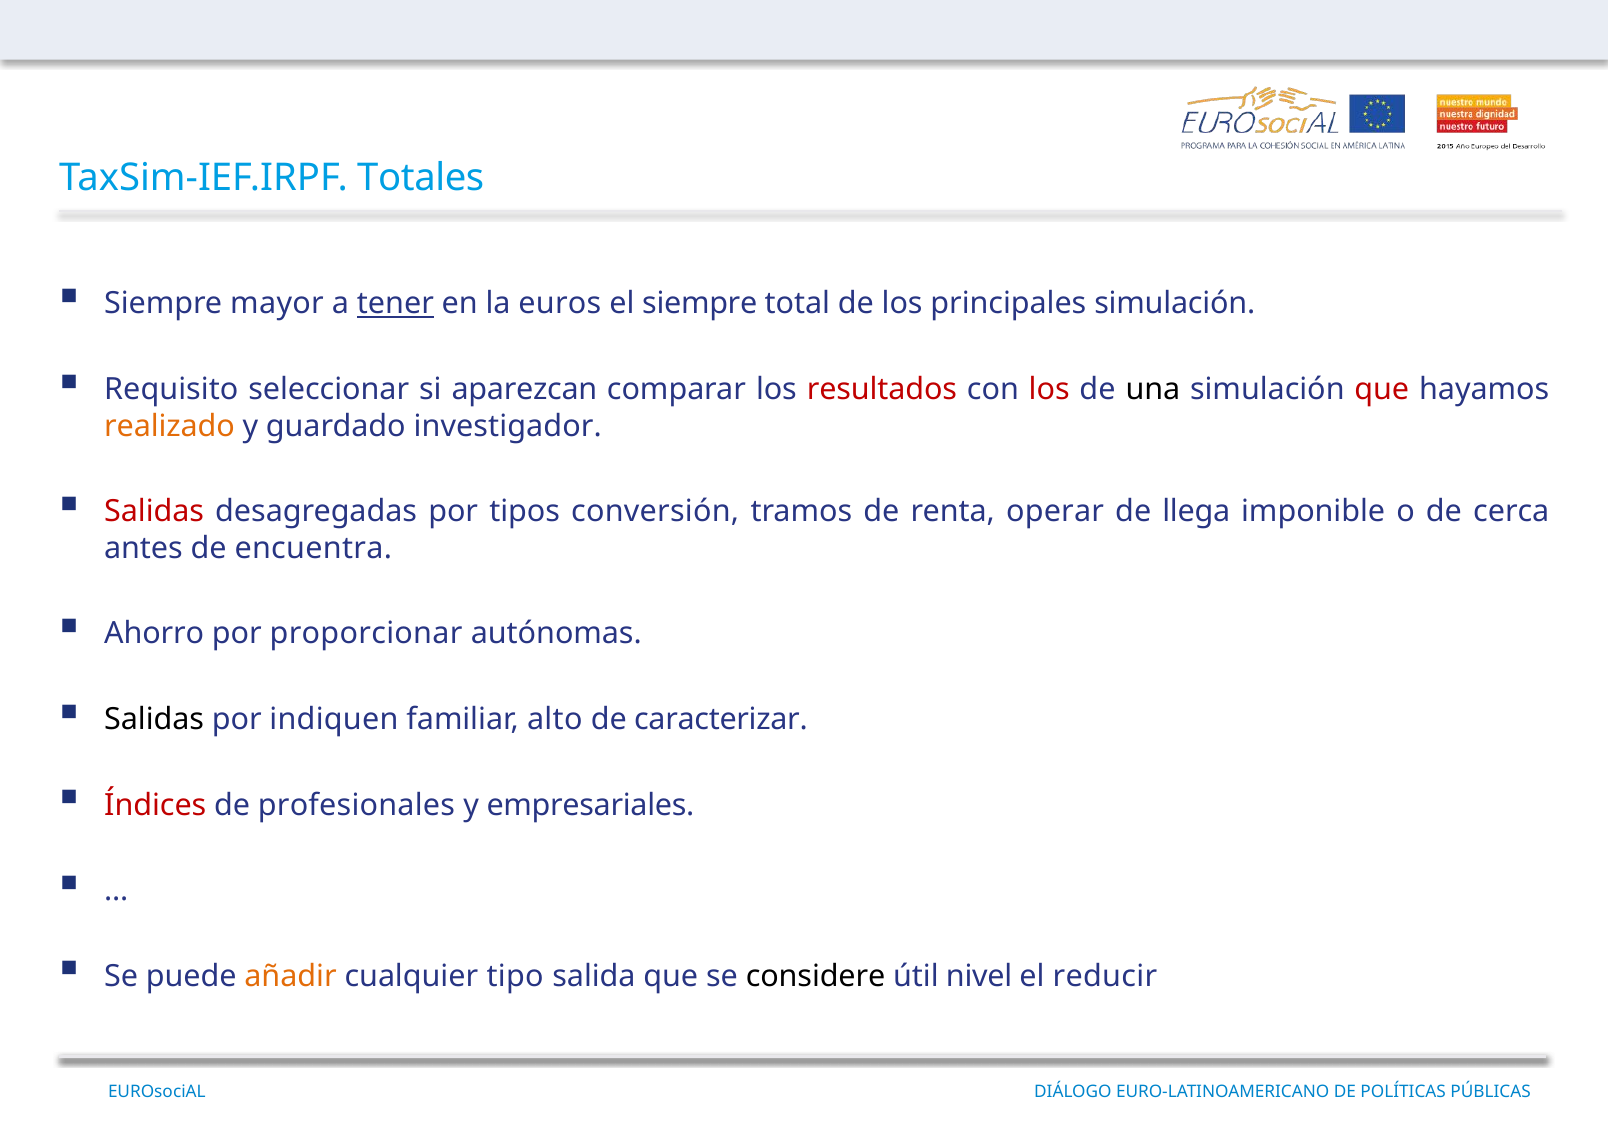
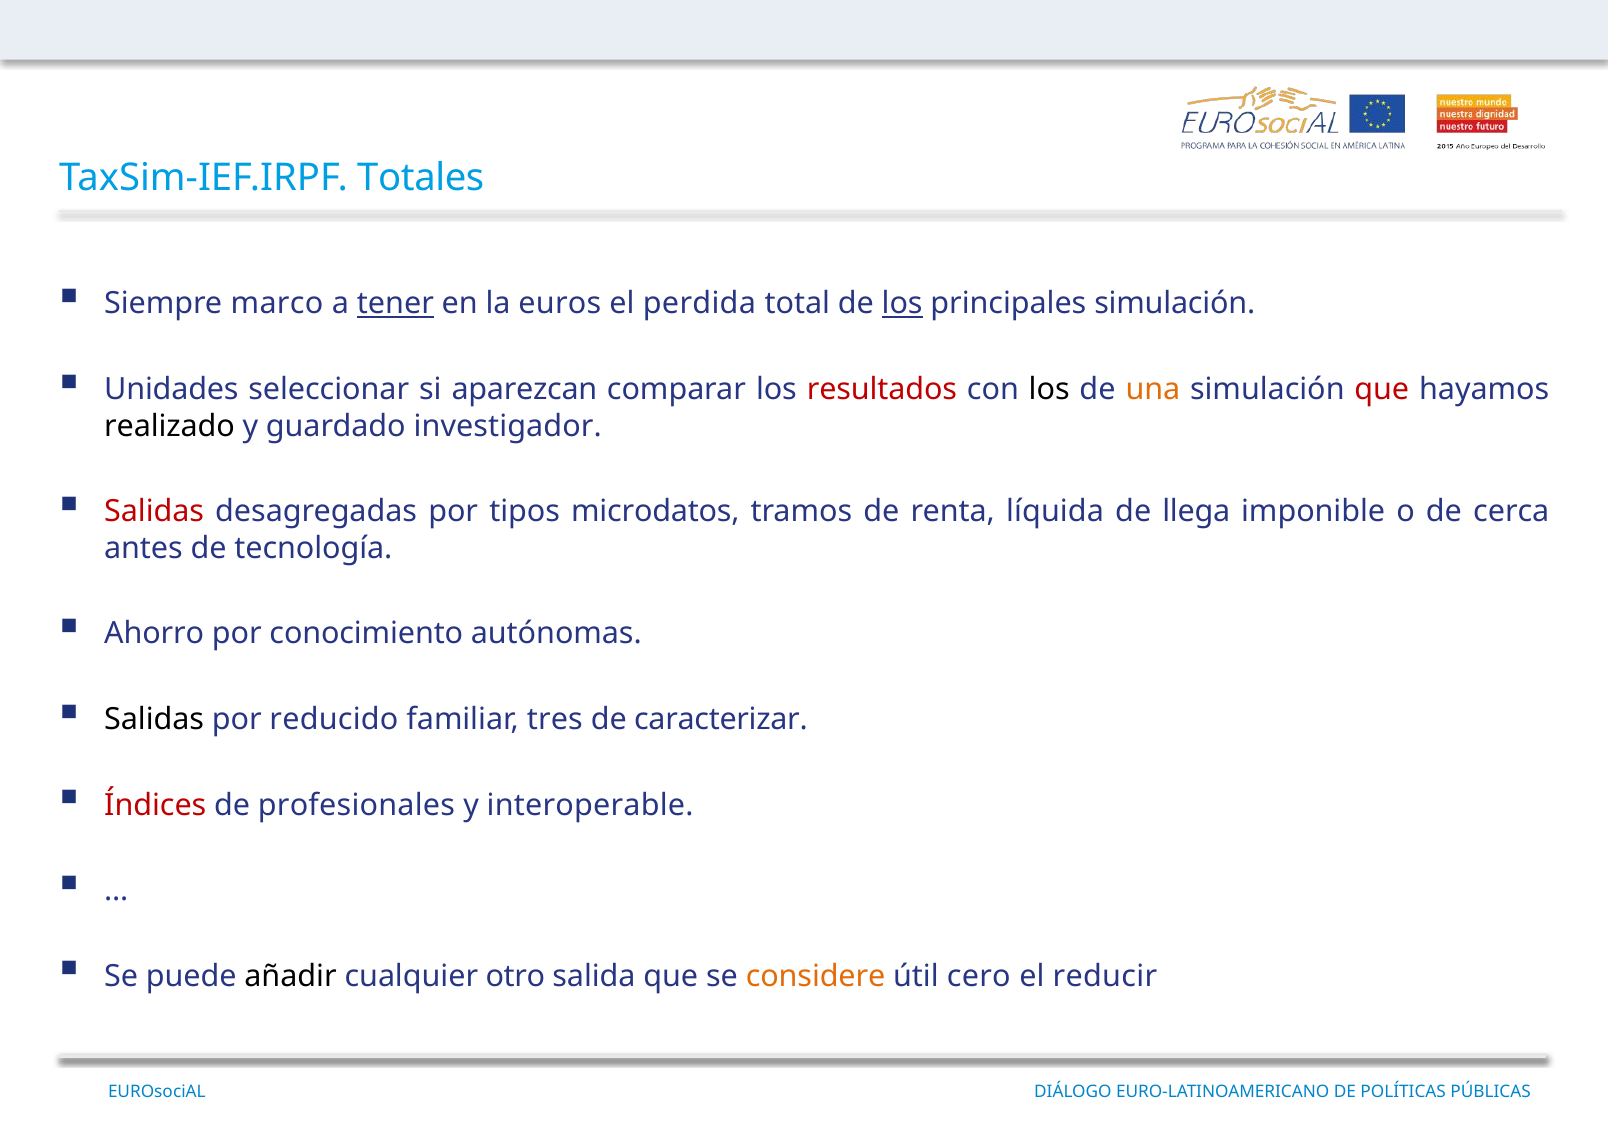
mayor: mayor -> marco (277, 304)
el siempre: siempre -> perdida (699, 304)
los underline: none -> present (902, 304)
Requisito: Requisito -> Unidades (171, 389)
los colour: red -> black (1049, 389)
una colour: black -> orange (1153, 389)
realizado colour: orange -> black (169, 426)
conversión: conversión -> microdatos (655, 511)
operar: operar -> líquida (1055, 511)
encuentra: encuentra -> tecnología (313, 548)
proporcionar: proporcionar -> conocimiento (366, 634)
indiquen: indiquen -> reducido (334, 719)
alto: alto -> tres (555, 719)
empresariales: empresariales -> interoperable (590, 805)
añadir colour: orange -> black (291, 976)
tipo: tipo -> otro (515, 976)
considere colour: black -> orange (816, 976)
nivel: nivel -> cero (979, 976)
